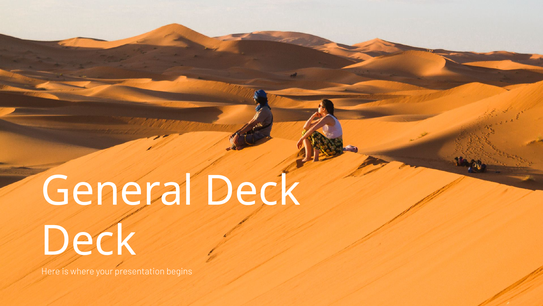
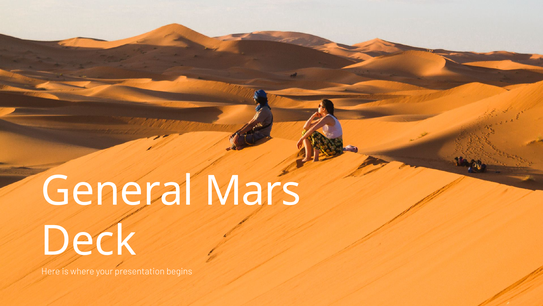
General Deck: Deck -> Mars (253, 191)
